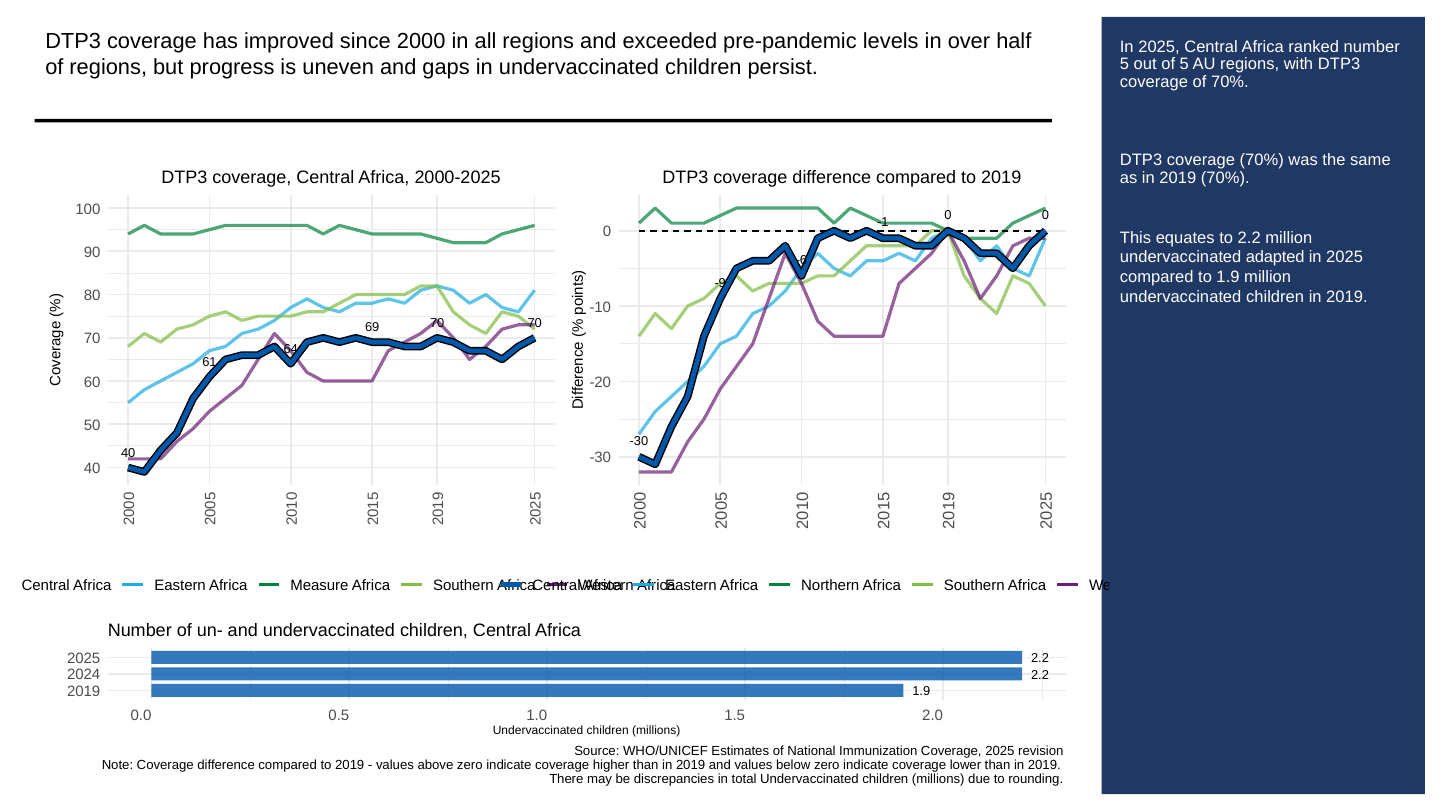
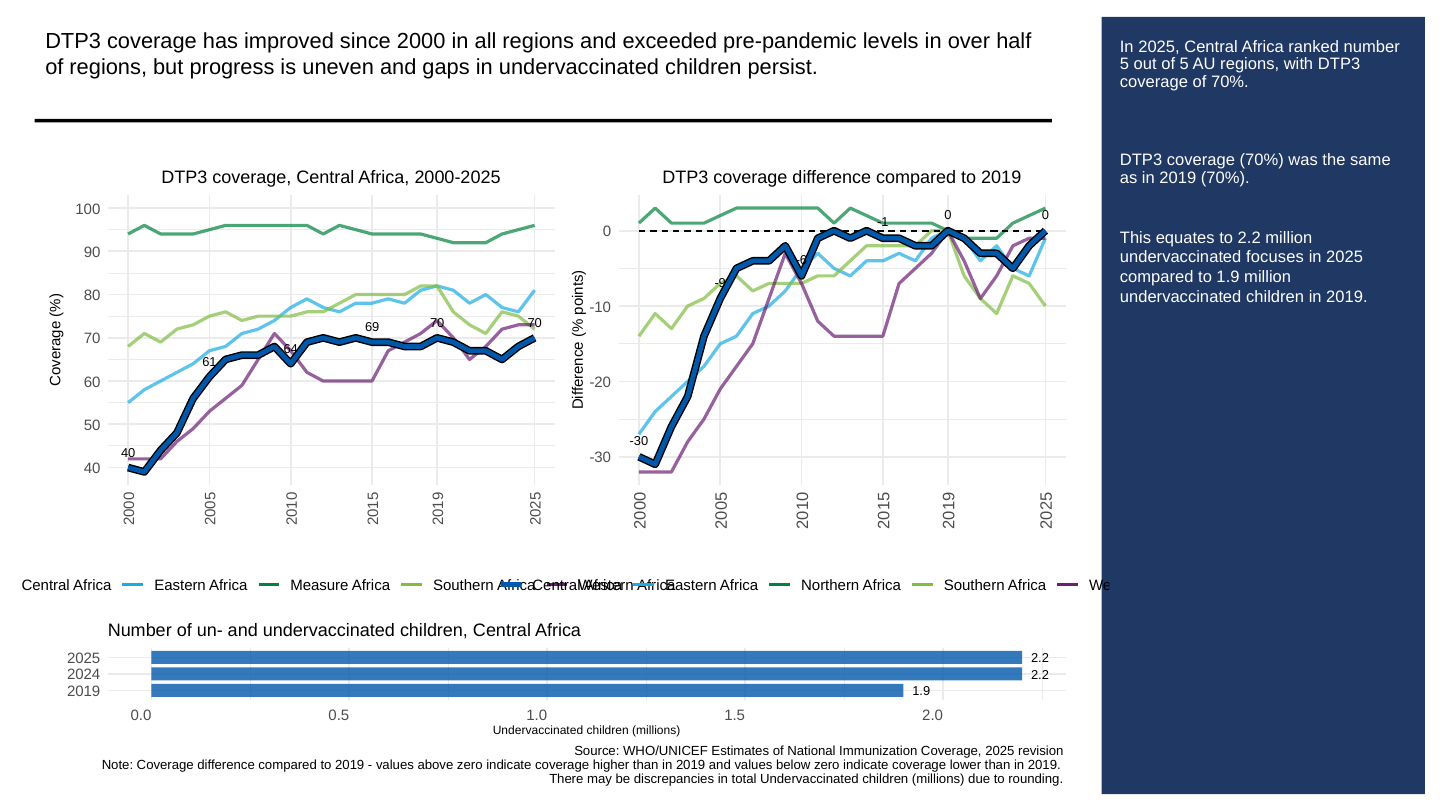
adapted: adapted -> focuses (1275, 258)
